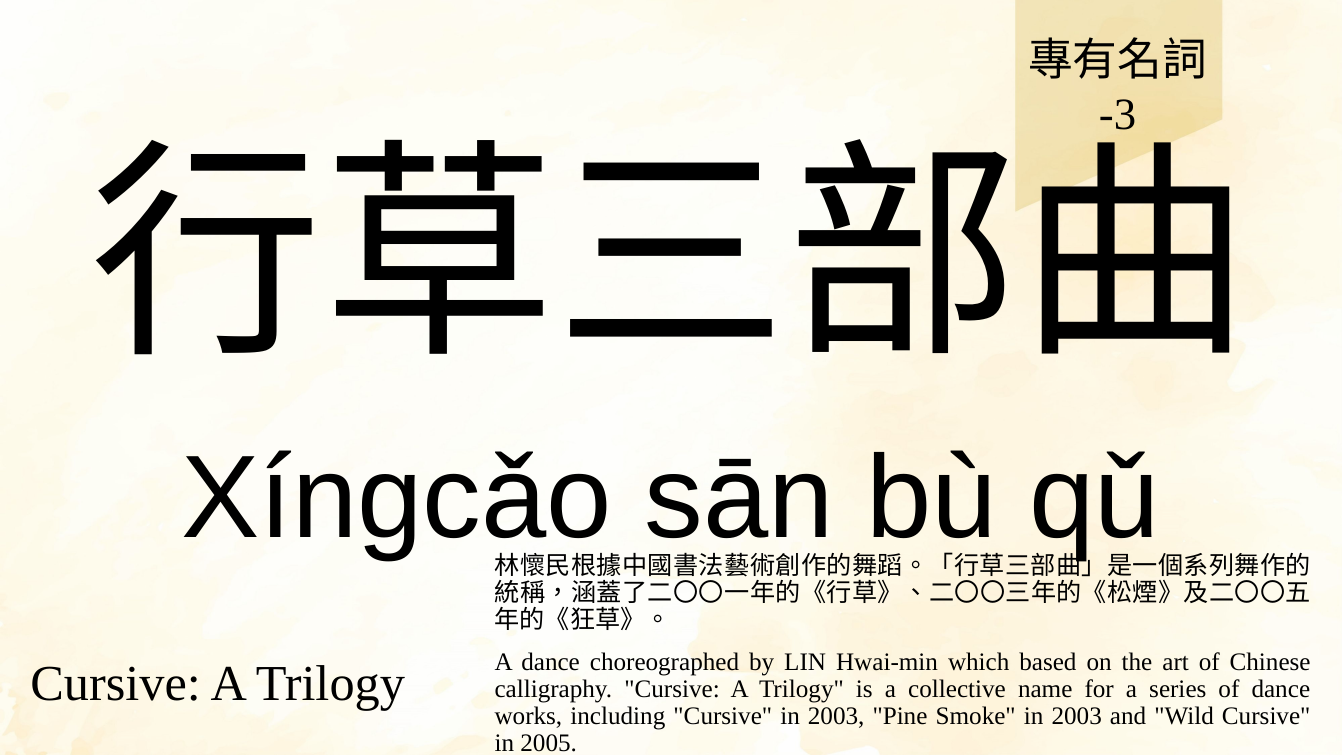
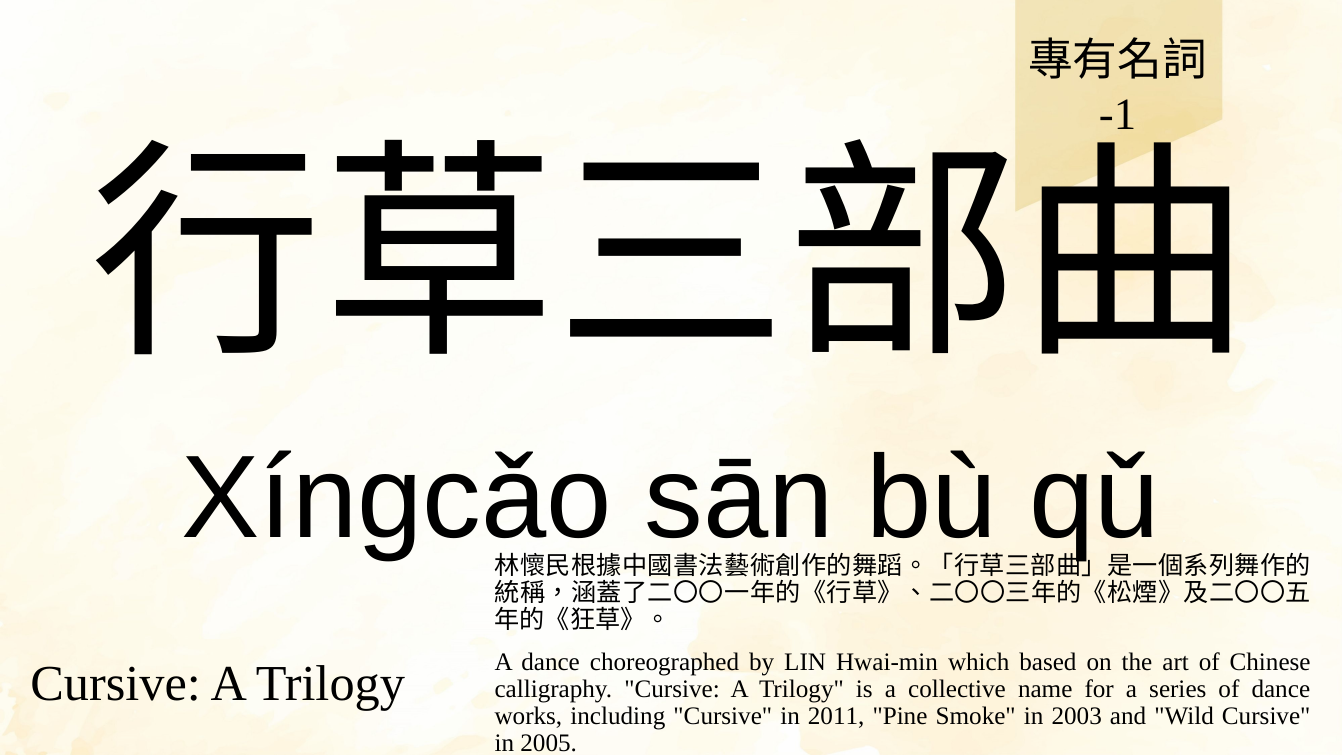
-3: -3 -> -1 (1118, 114)
Cursive in 2003: 2003 -> 2011 (836, 716)
